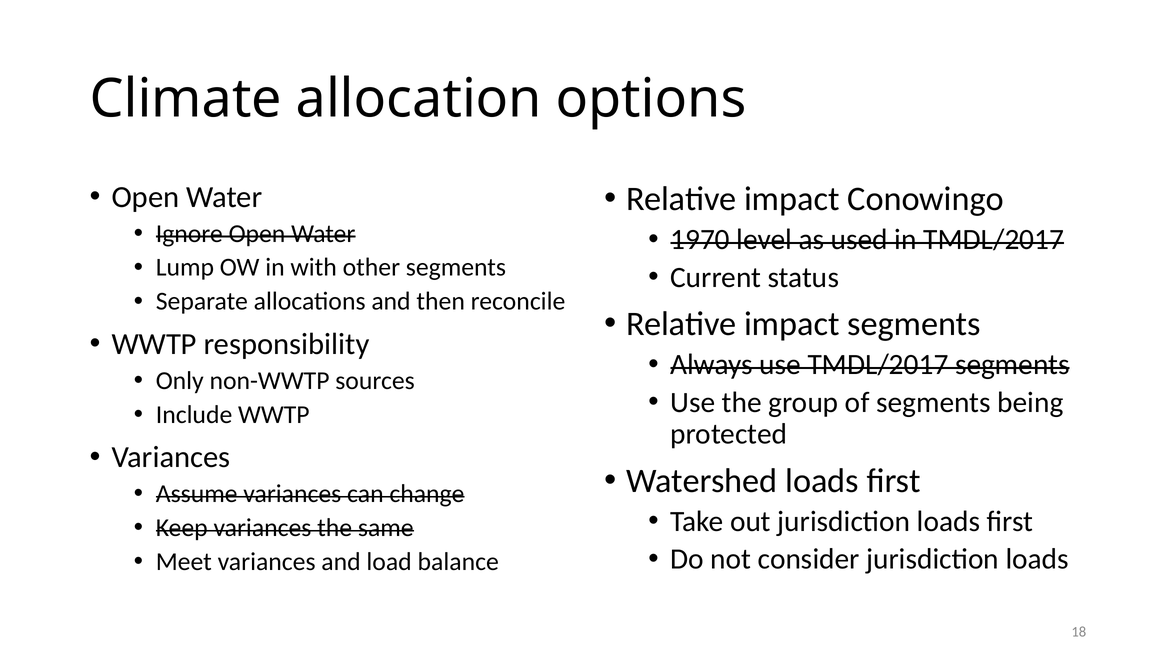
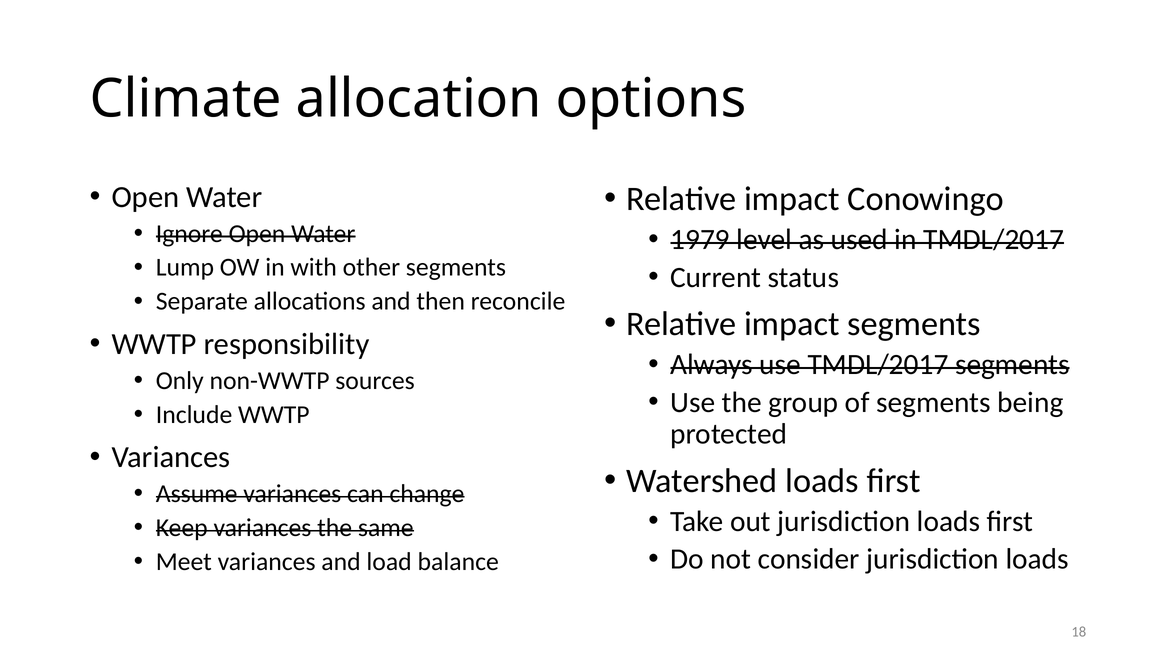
1970: 1970 -> 1979 (700, 239)
